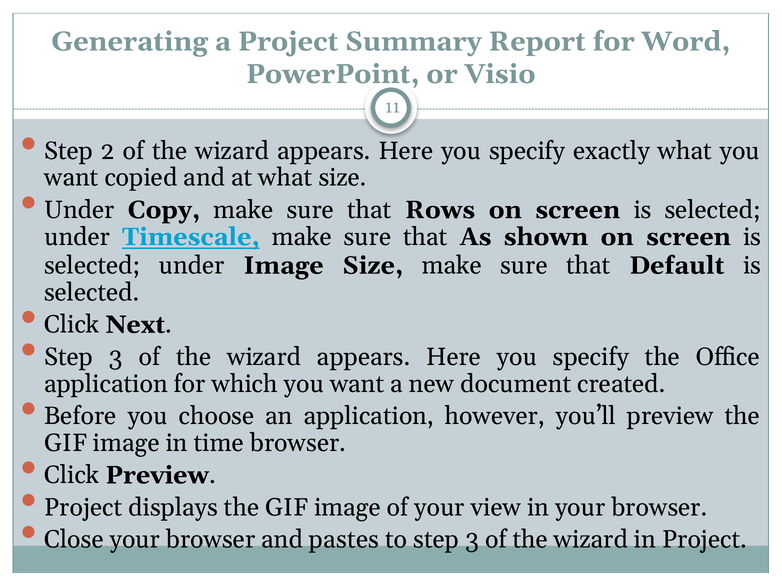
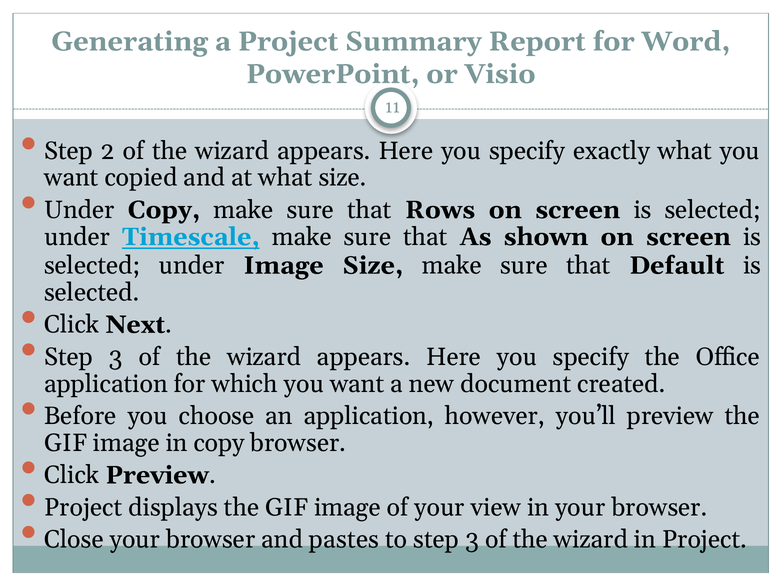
in time: time -> copy (219, 443)
